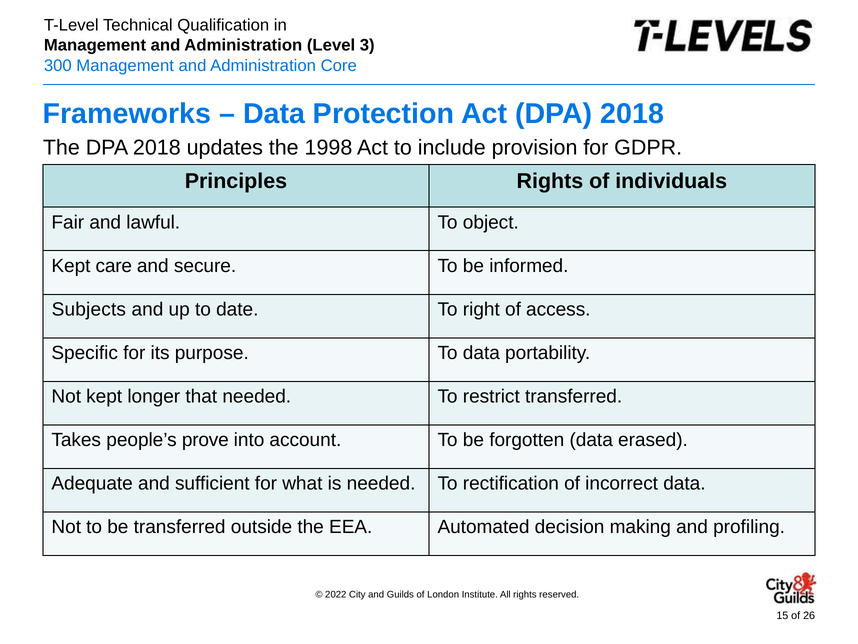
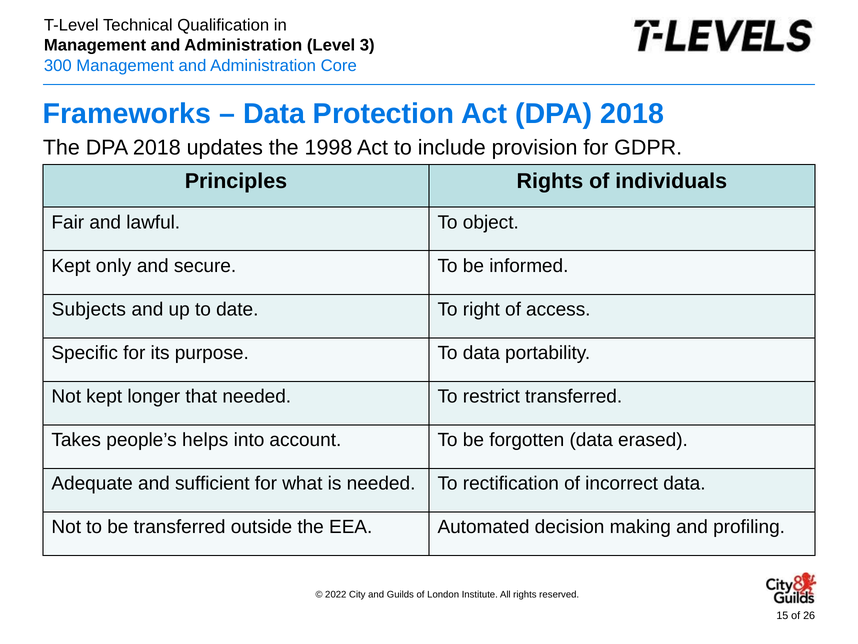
care: care -> only (114, 266)
prove: prove -> helps (205, 440)
